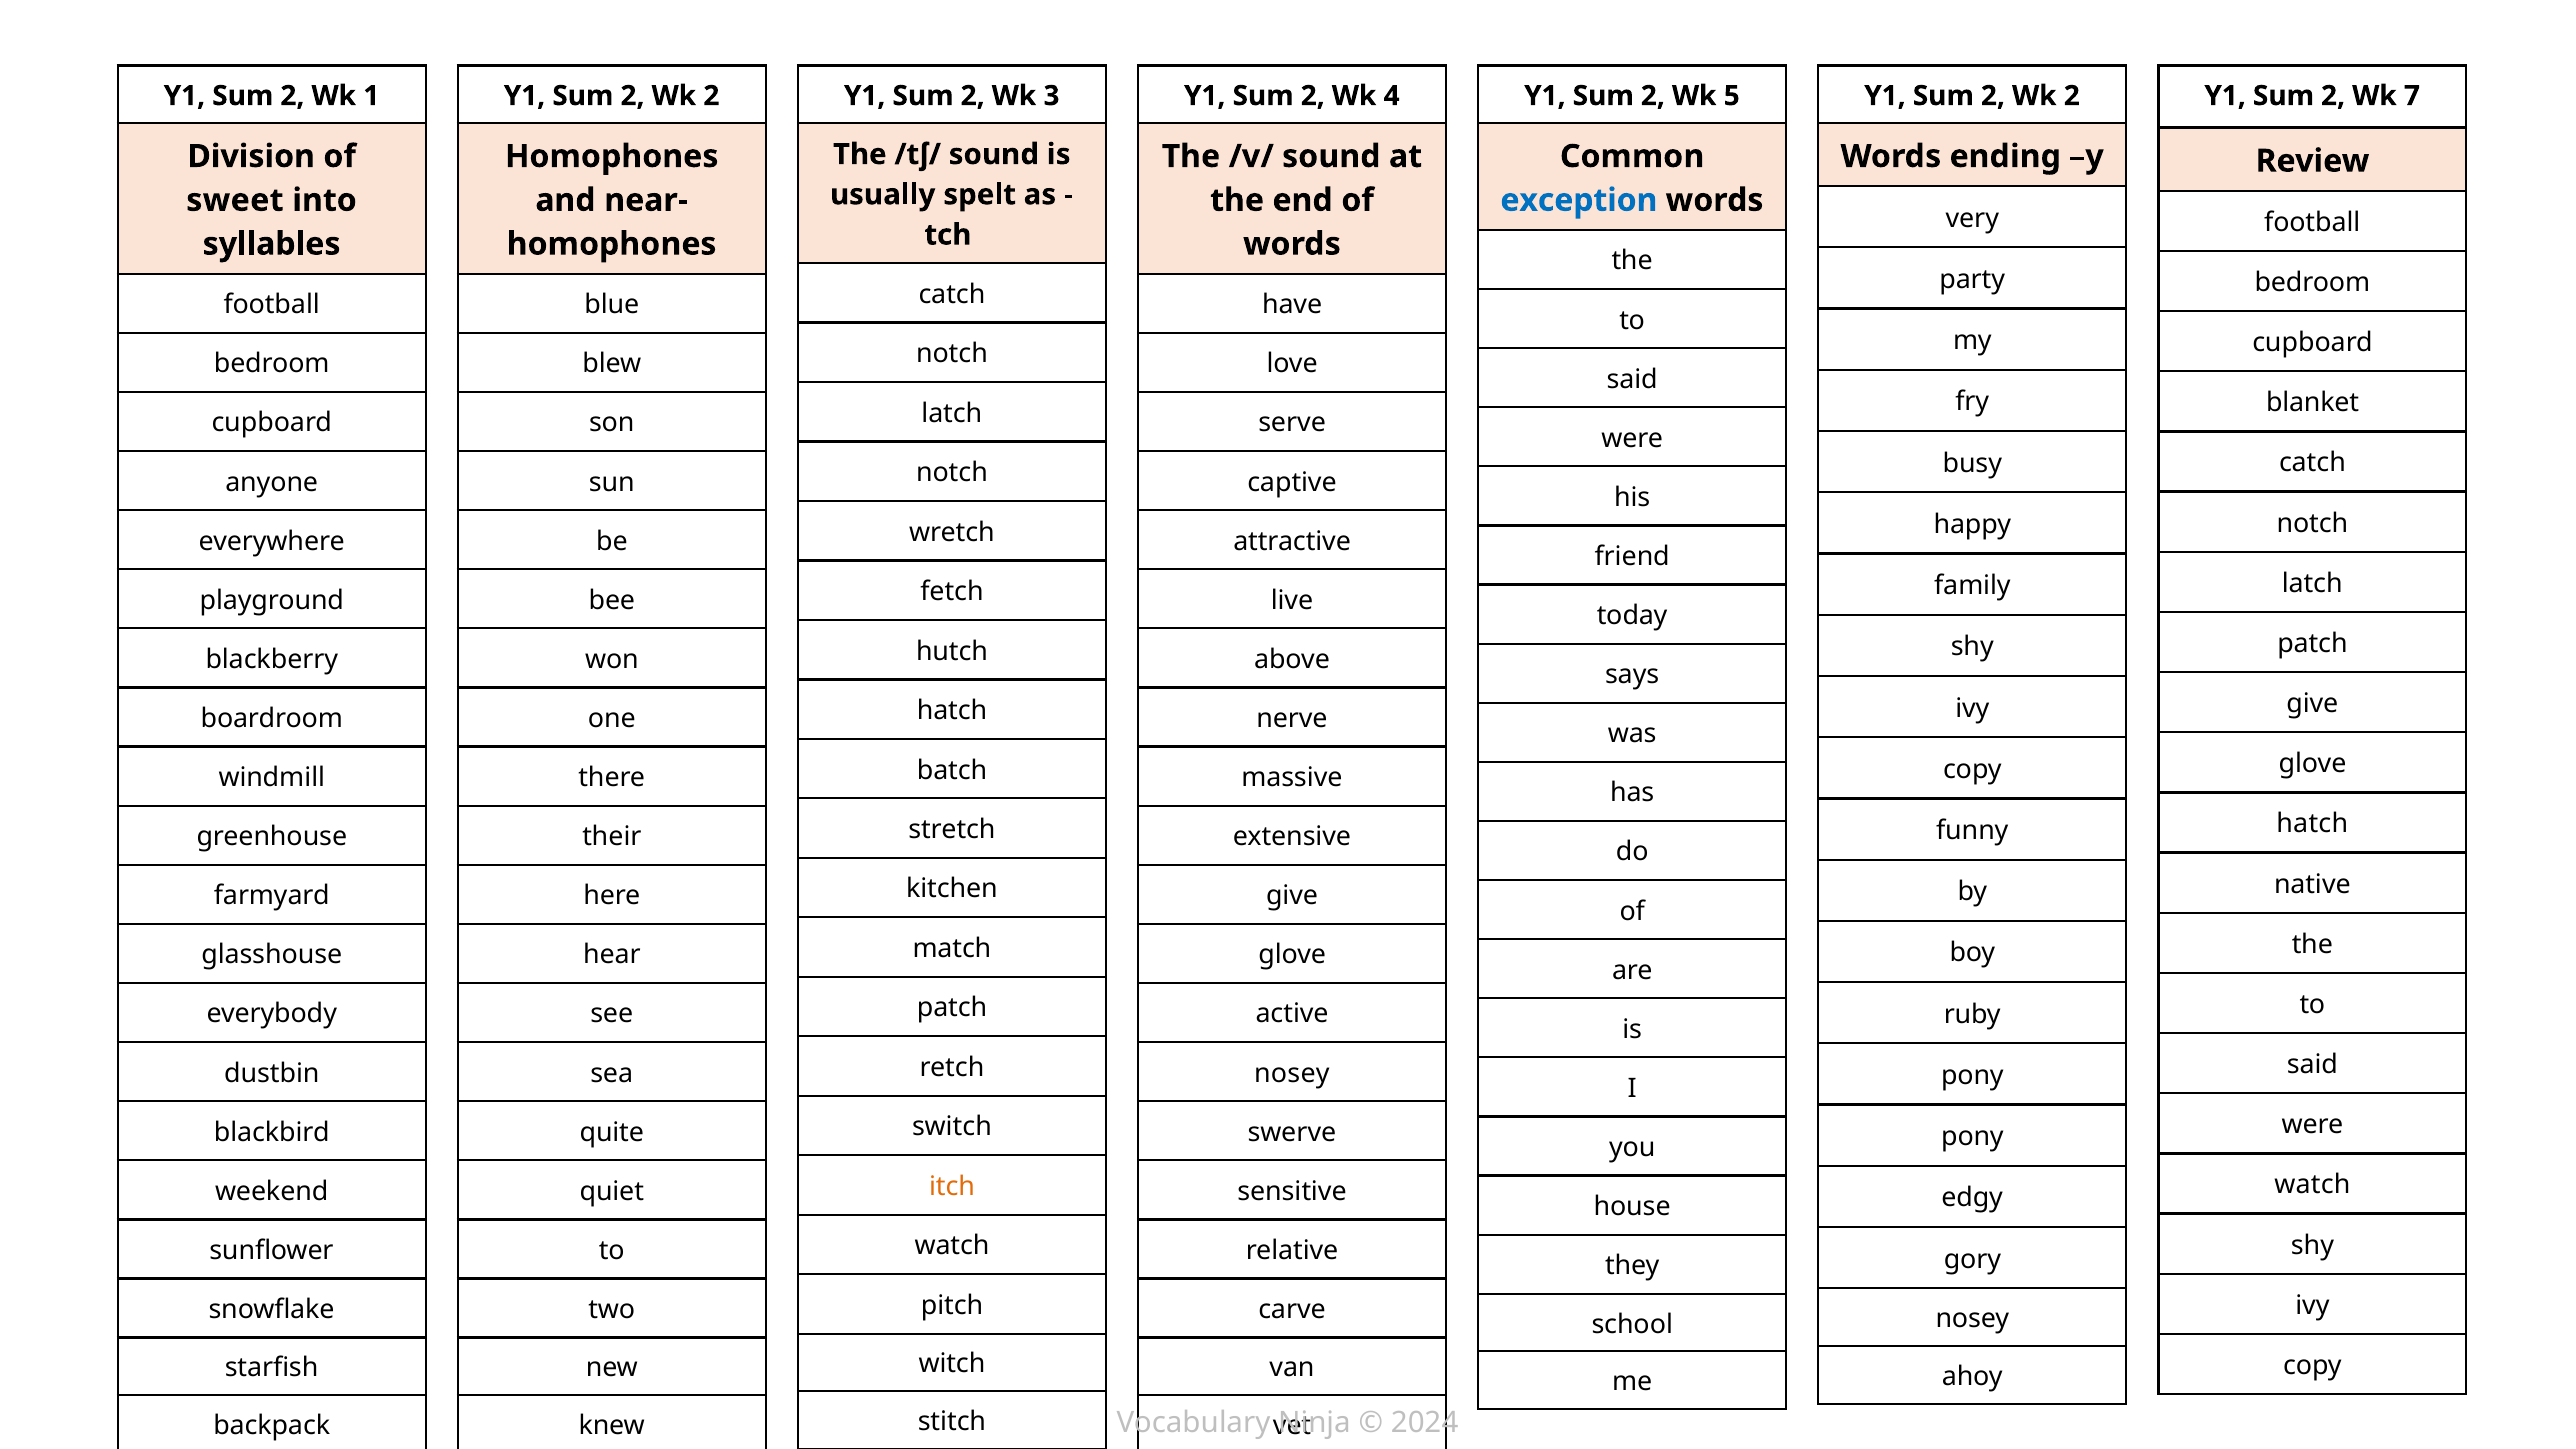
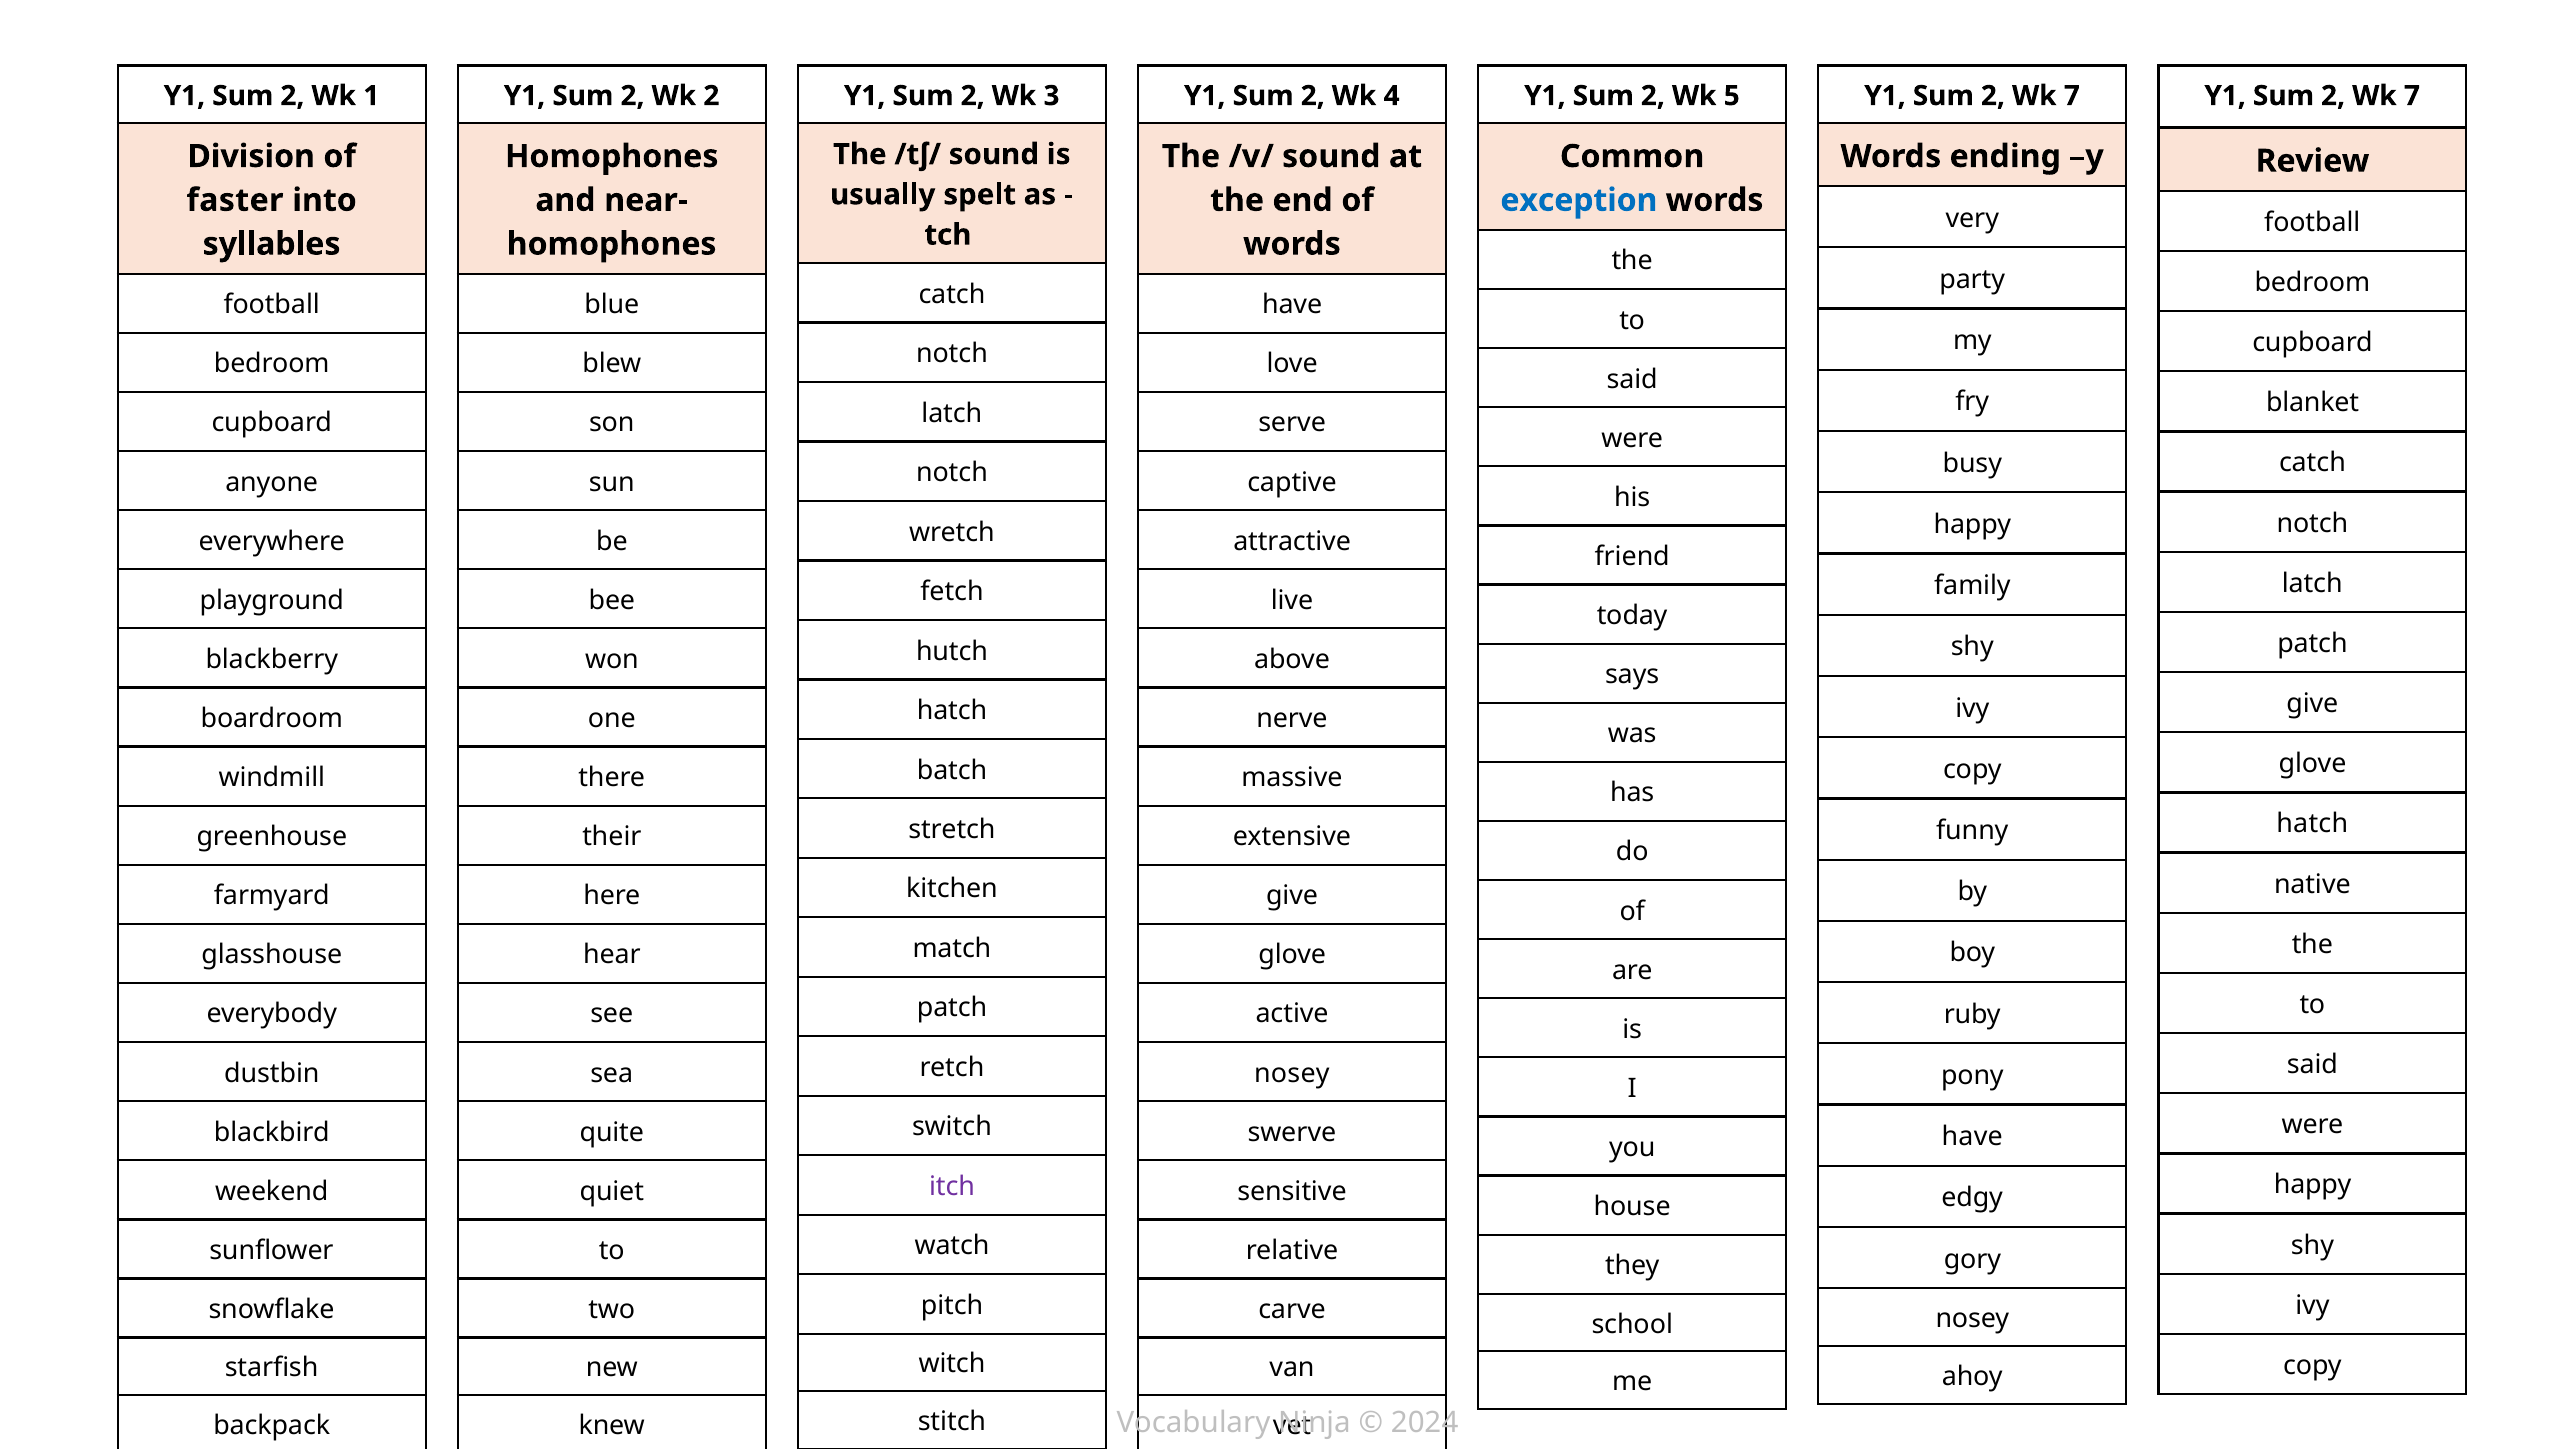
2: 2 -> 7 (2072, 96)
sweet: sweet -> faster (235, 200)
pony: pony -> have (1972, 1137)
watch: watch -> happy (2313, 1185)
itch colour: orange -> purple (952, 1187)
